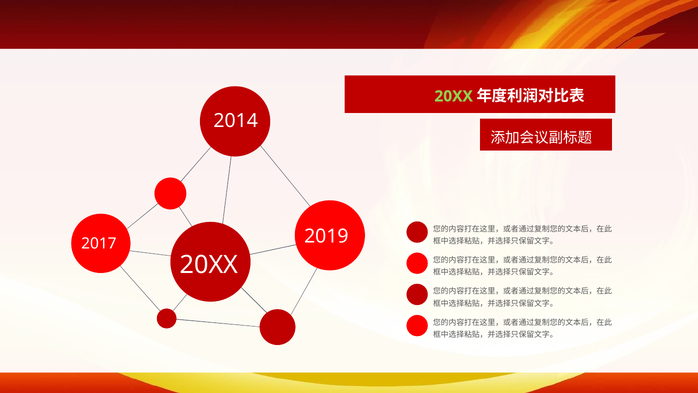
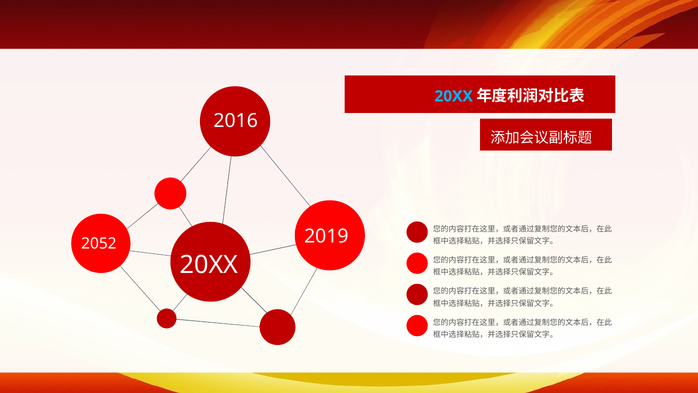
20XX colour: light green -> light blue (454, 96)
2014: 2014 -> 2016 (236, 121)
2017: 2017 -> 2052 (99, 243)
